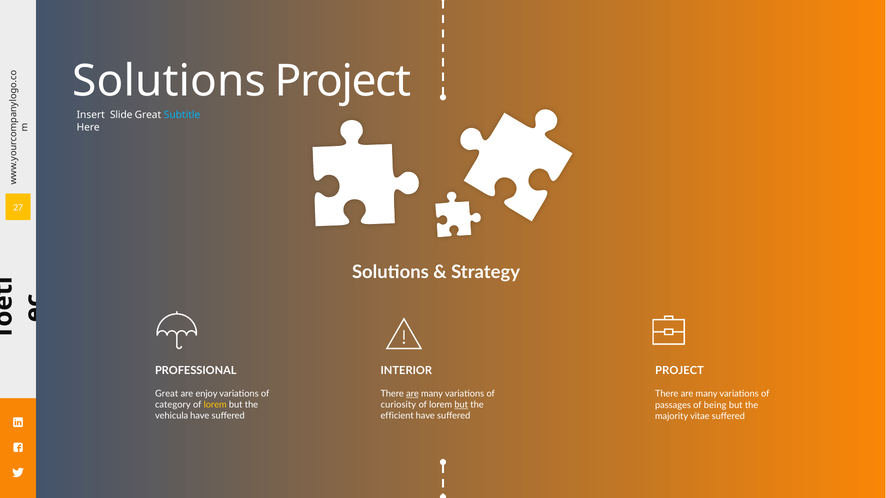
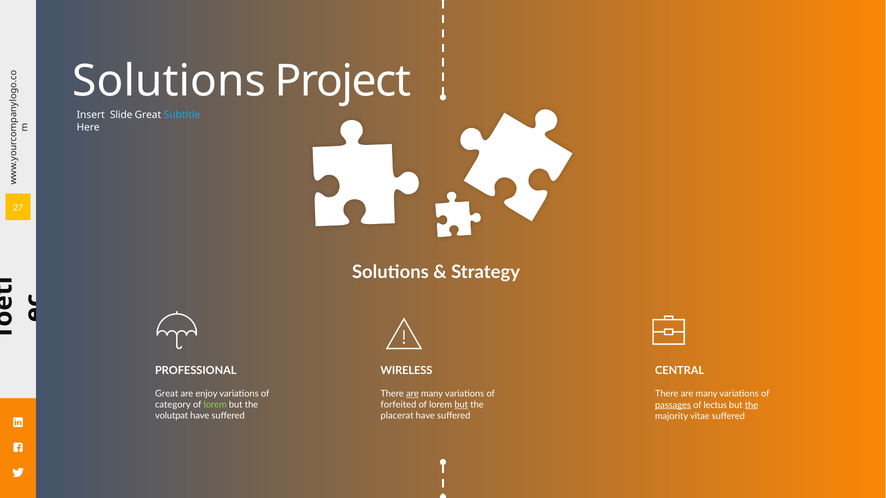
INTERIOR: INTERIOR -> WIRELESS (406, 371)
PROJECT: PROJECT -> CENTRAL (680, 371)
lorem colour: yellow -> light green (215, 405)
curiosity: curiosity -> forfeited (398, 405)
passages underline: none -> present (673, 405)
being: being -> lectus (715, 405)
the underline: none -> present (752, 405)
vehicula: vehicula -> volutpat (172, 416)
efficient: efficient -> placerat (397, 416)
